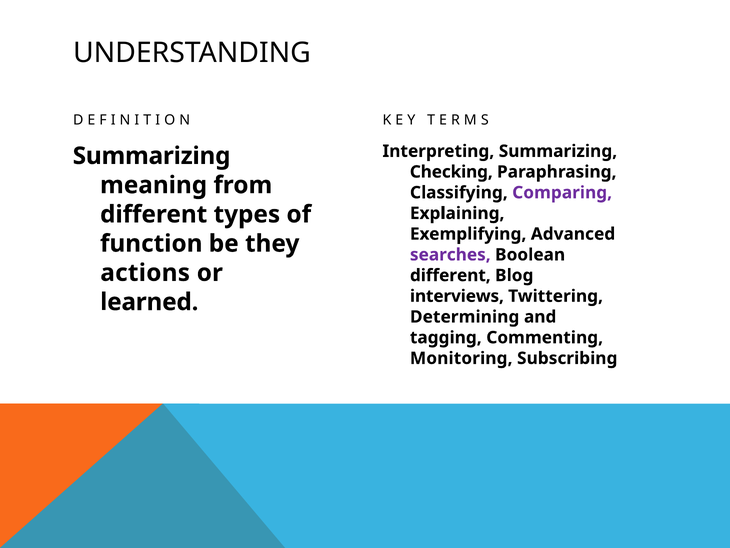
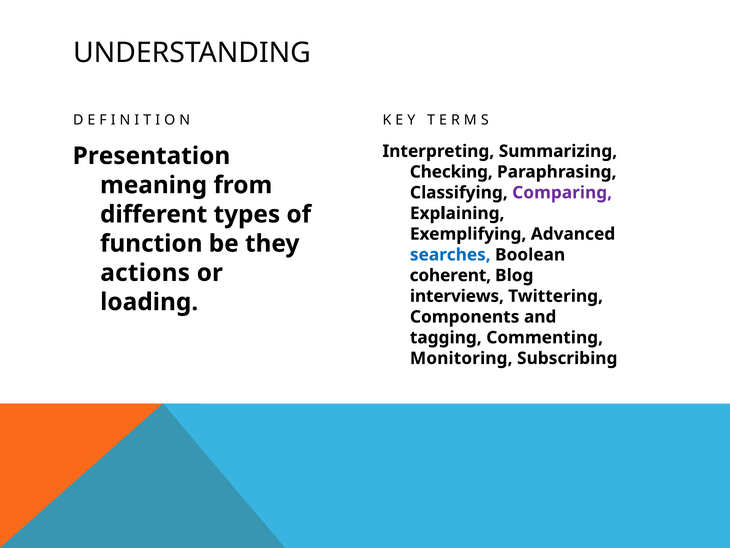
Summarizing: Summarizing -> Presentation (151, 156)
searches colour: purple -> blue (450, 255)
different: different -> coherent (450, 275)
learned: learned -> loading (149, 302)
Determining: Determining -> Components (465, 317)
